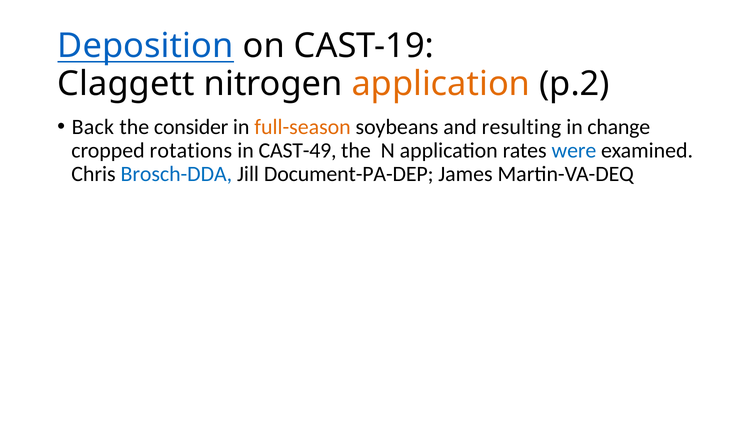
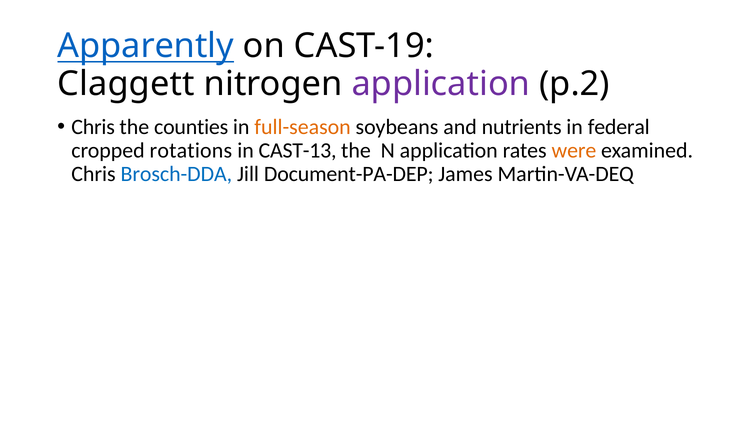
Deposition: Deposition -> Apparently (146, 46)
application colour: orange -> purple (441, 84)
Back: Back -> Chris (93, 127)
consider: consider -> counties (191, 127)
resulting: resulting -> nutrients (522, 127)
change: change -> federal (619, 127)
CAST-49: CAST-49 -> CAST-13 (298, 151)
were colour: blue -> orange (574, 151)
